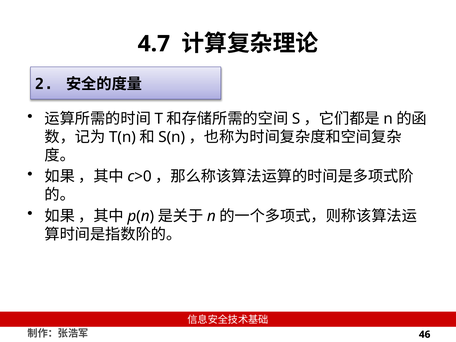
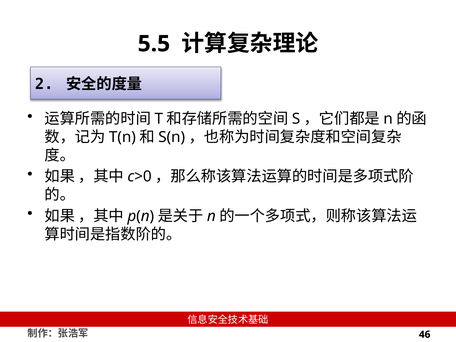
4.7: 4.7 -> 5.5 (154, 44)
